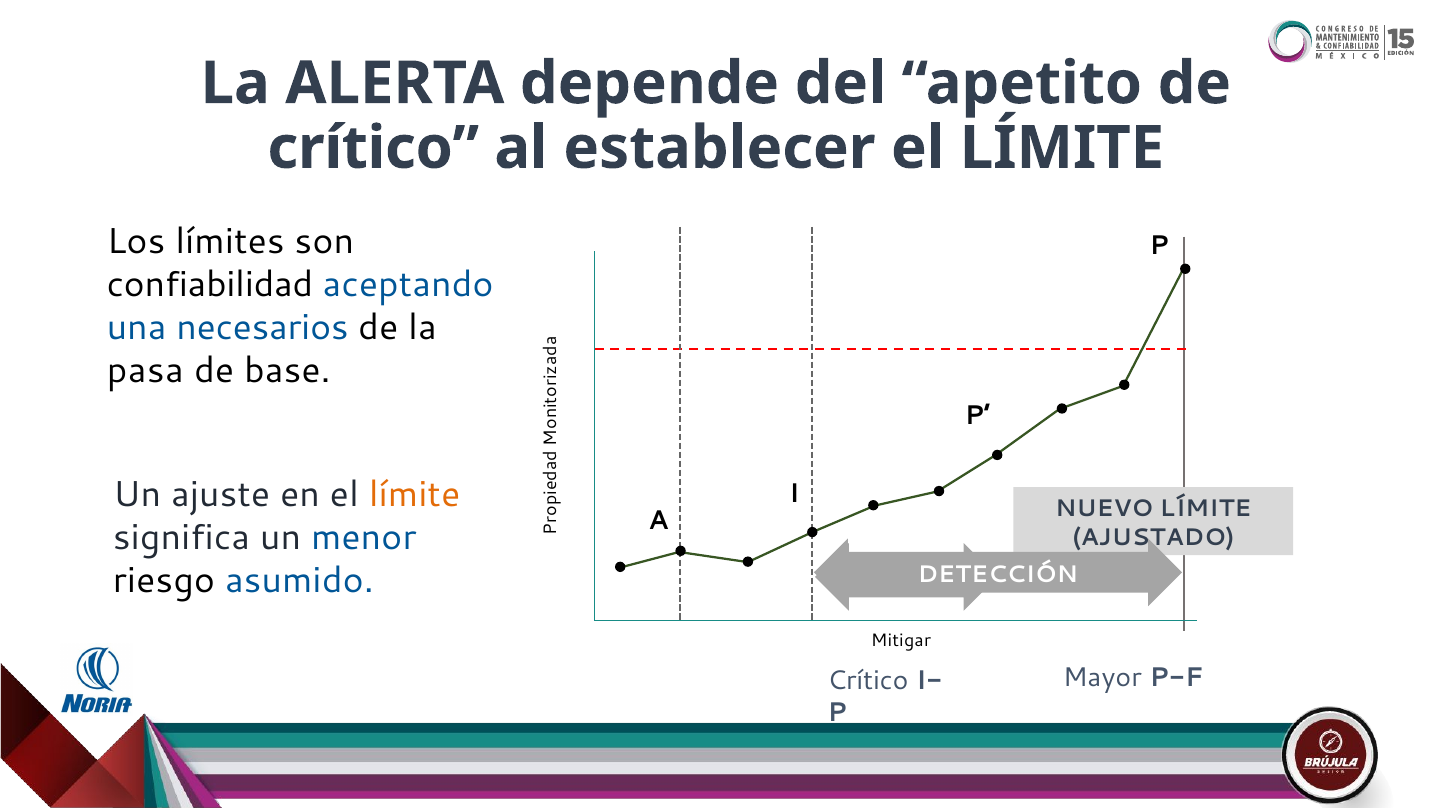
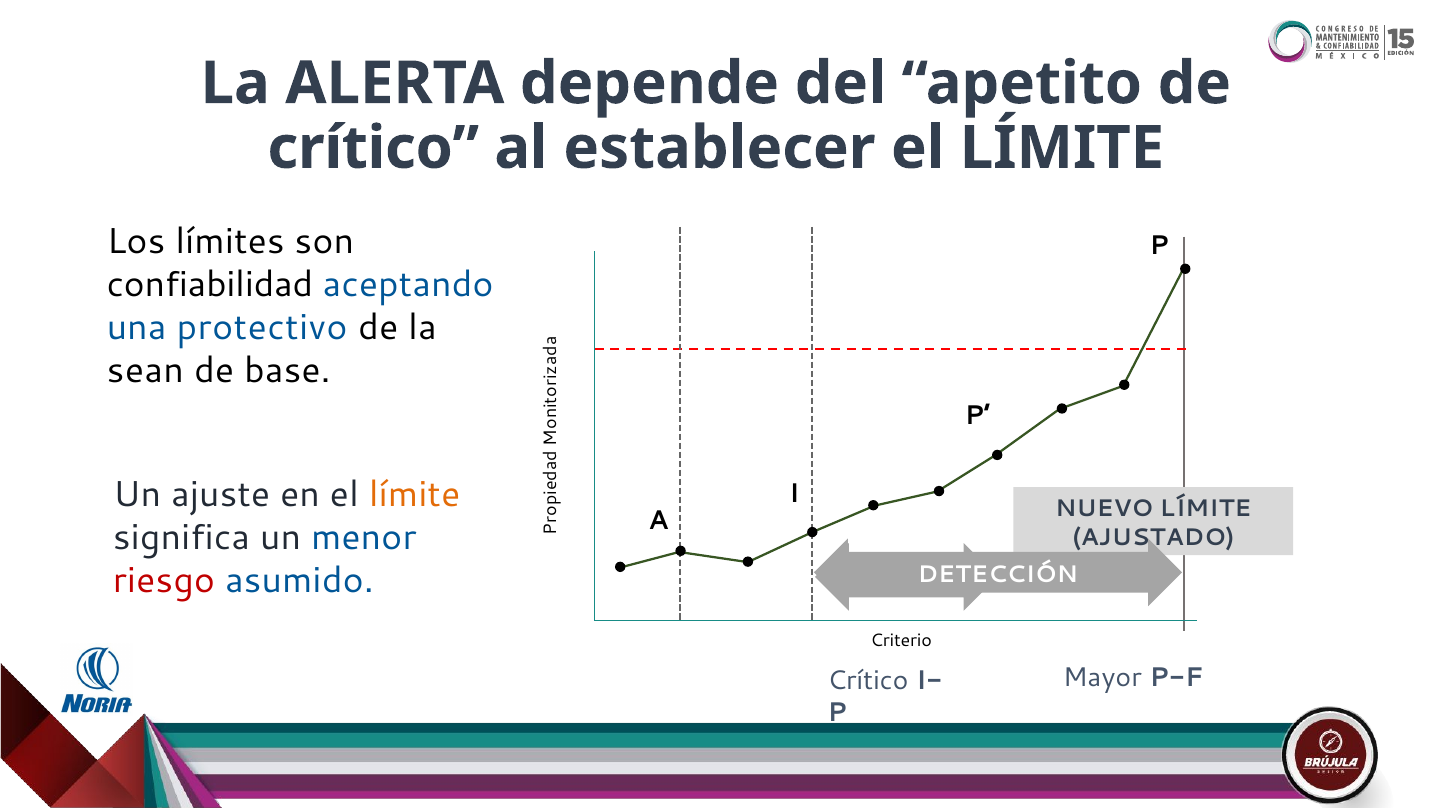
necesarios: necesarios -> protectivo (262, 328)
pasa: pasa -> sean (145, 371)
riesgo colour: black -> red (164, 581)
Mitigar: Mitigar -> Criterio (901, 641)
